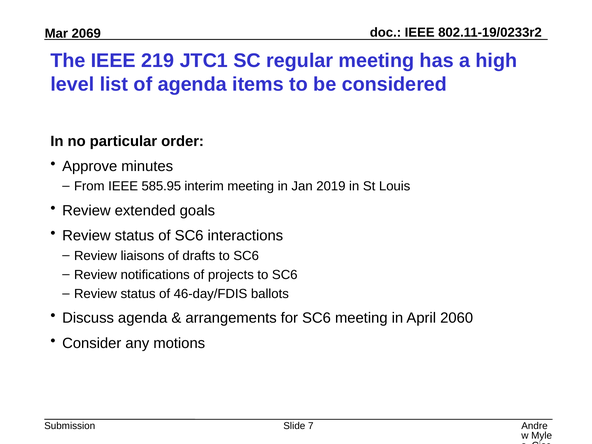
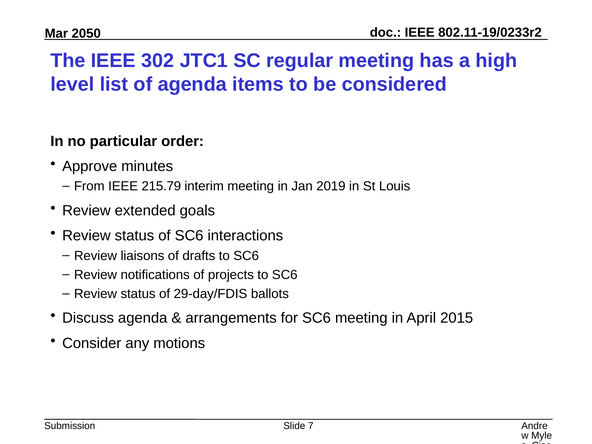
2069: 2069 -> 2050 (86, 34)
219: 219 -> 302 (158, 61)
585.95: 585.95 -> 215.79 (161, 186)
46-day/FDIS: 46-day/FDIS -> 29-day/FDIS (211, 294)
2060: 2060 -> 2015 (457, 318)
